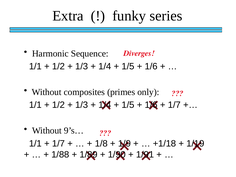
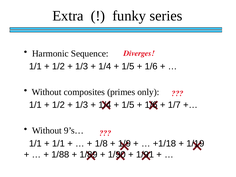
1/7: 1/7 -> 1/1 (59, 143)
